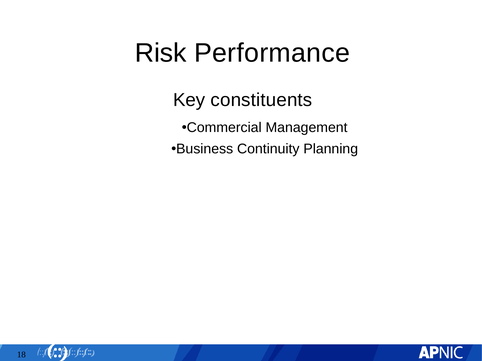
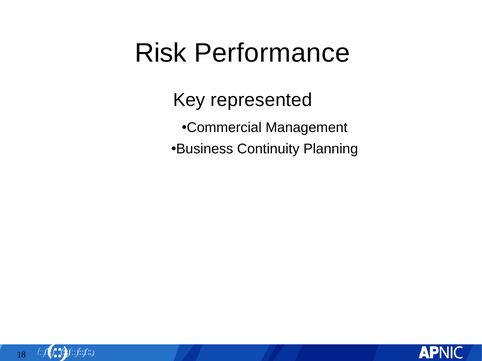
constituents: constituents -> represented (261, 100)
